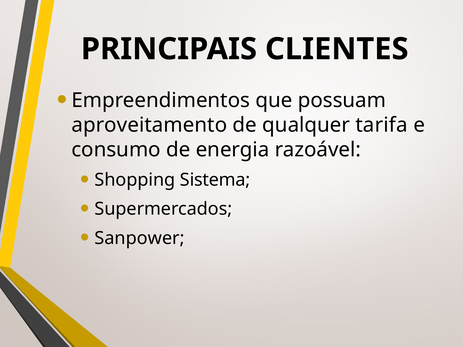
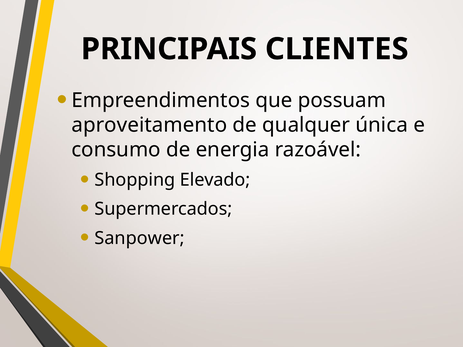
tarifa: tarifa -> única (382, 125)
Sistema: Sistema -> Elevado (215, 180)
